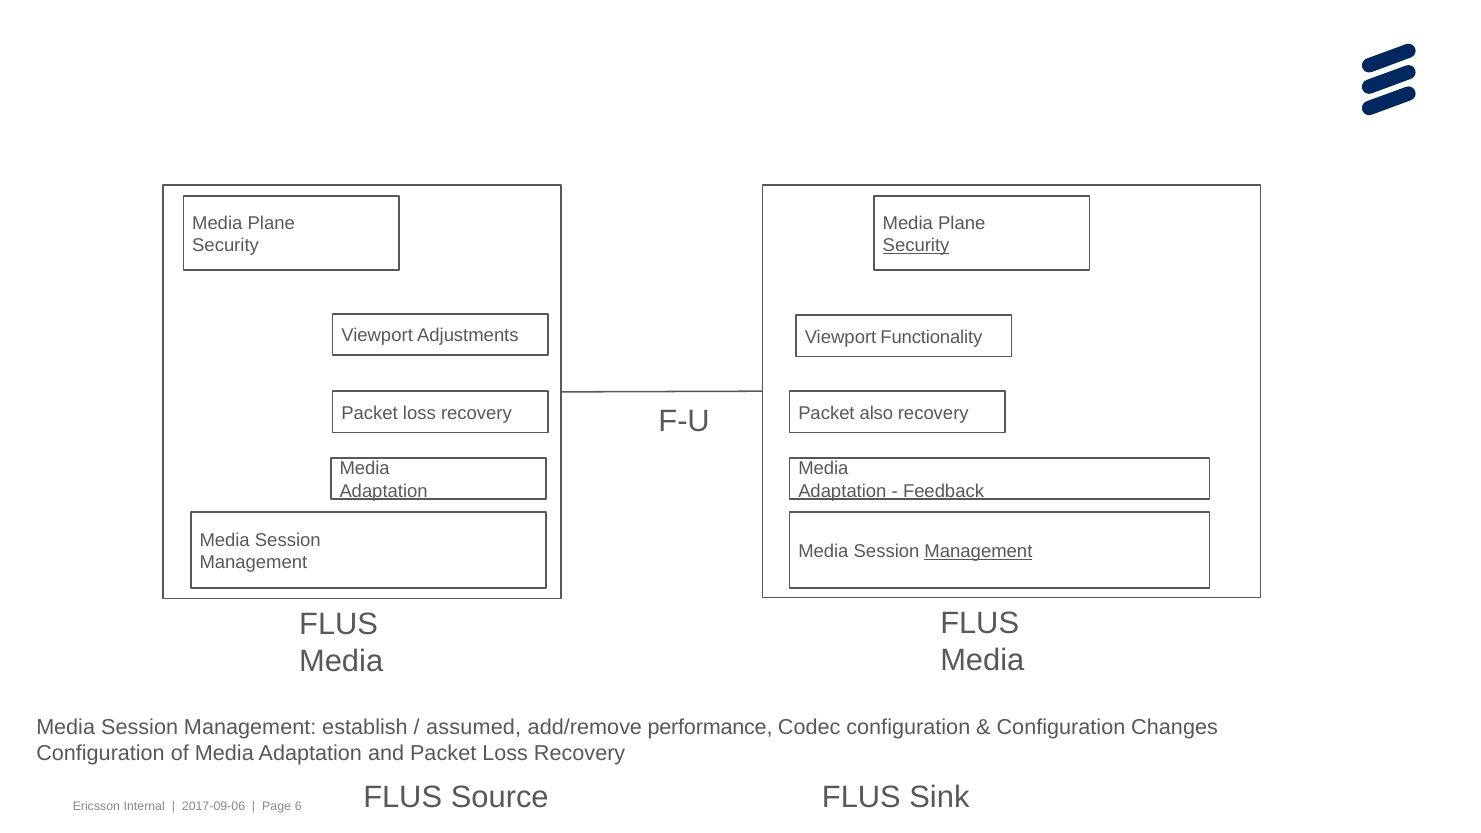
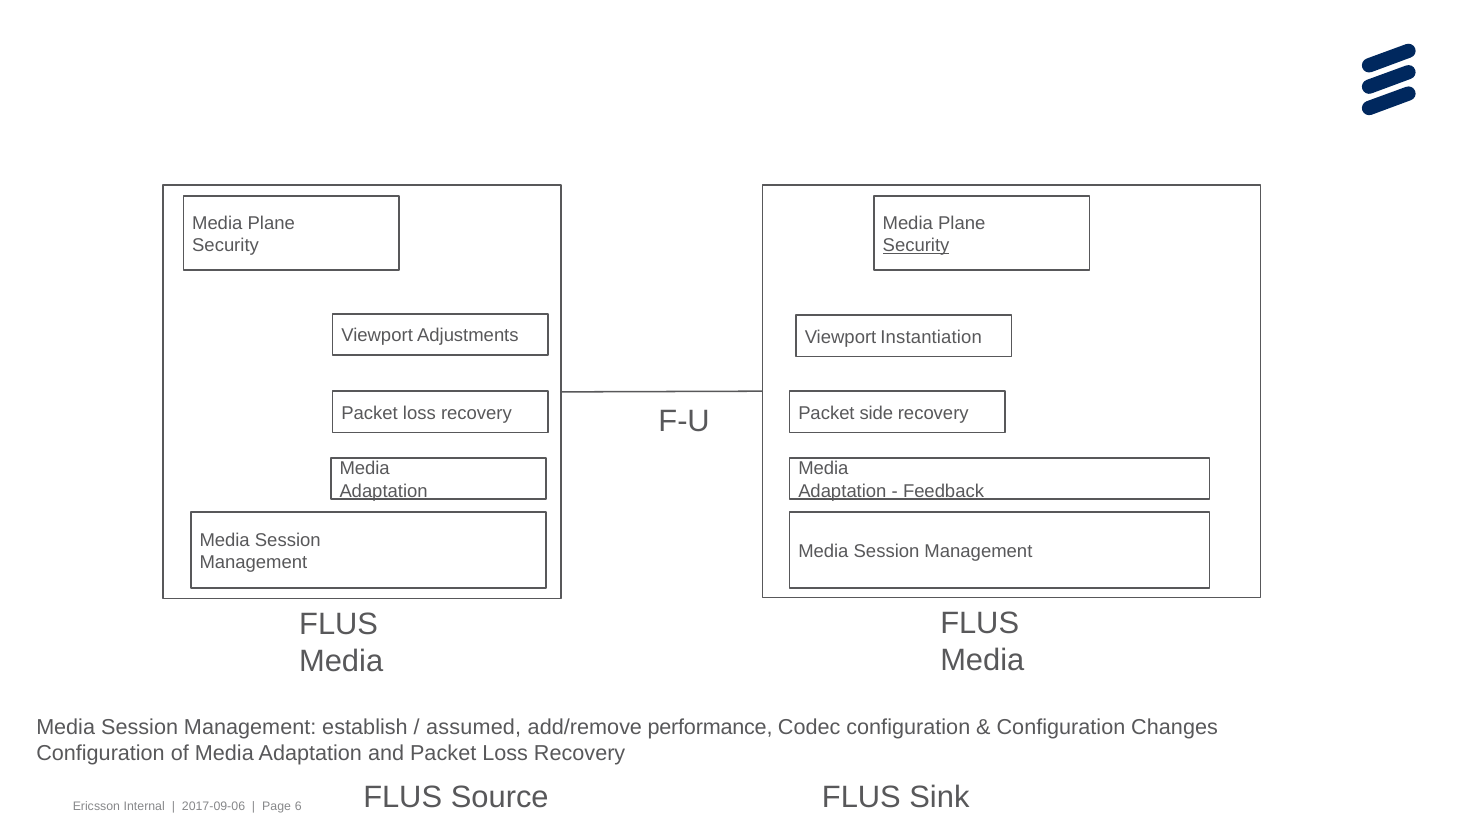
Functionality: Functionality -> Instantiation (931, 337)
also: also -> side (876, 413)
Management underline: present -> none (978, 551)
